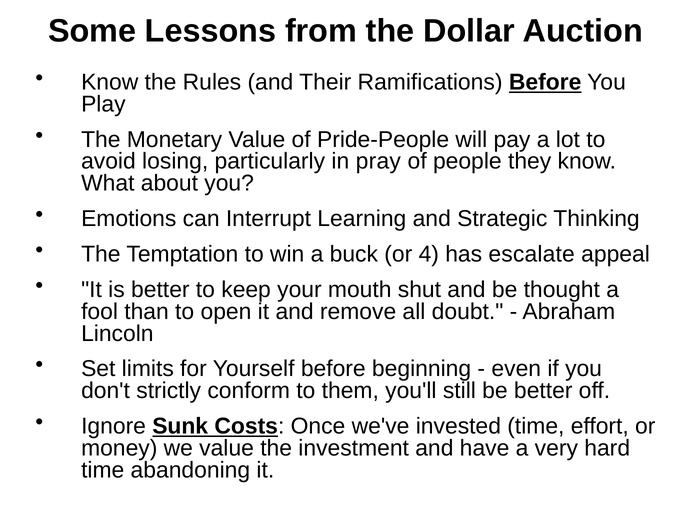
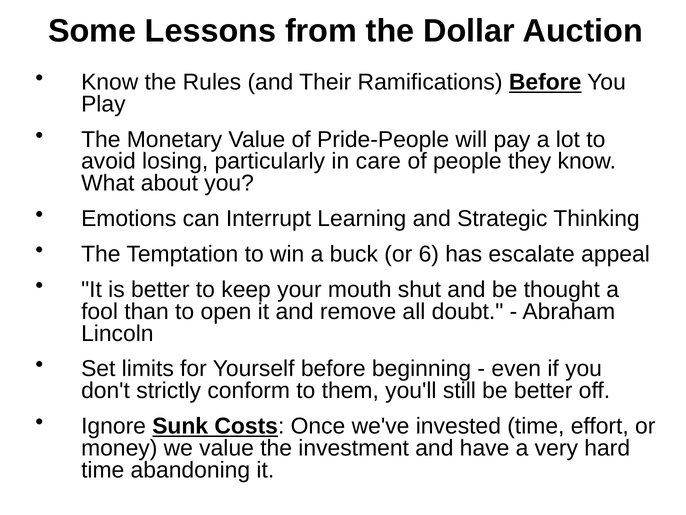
pray: pray -> care (378, 161)
4: 4 -> 6 (429, 254)
